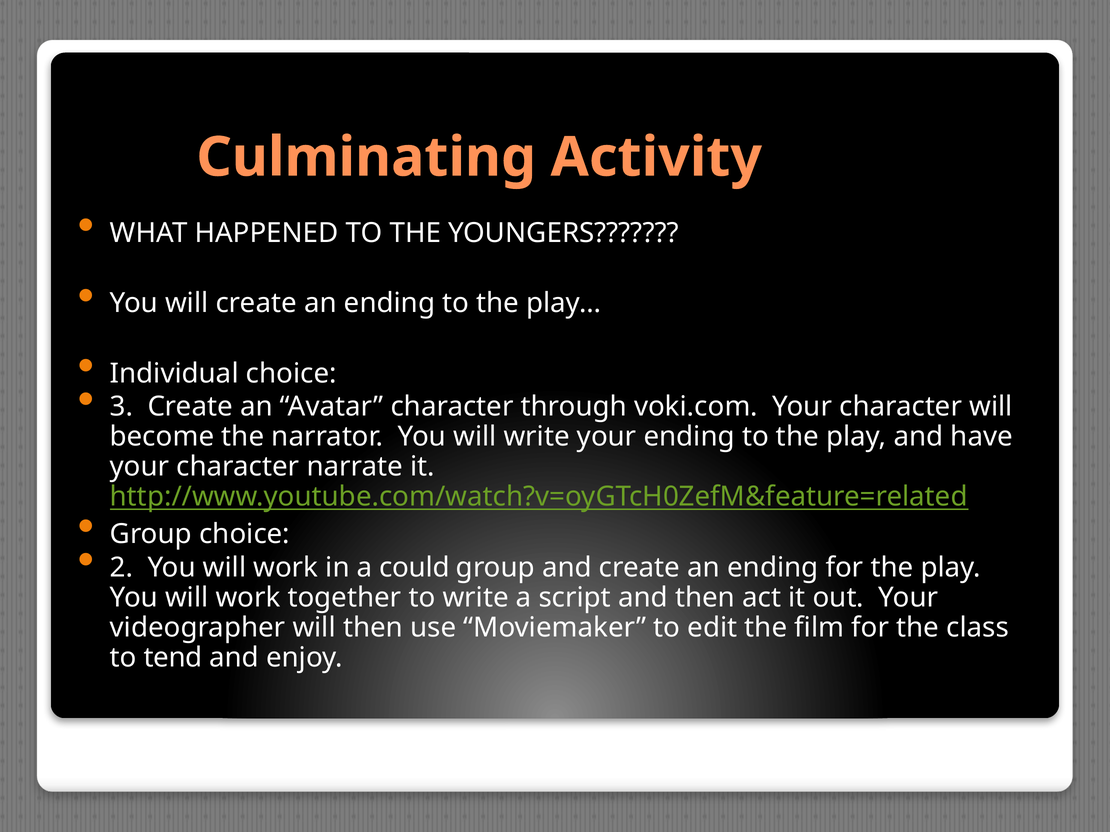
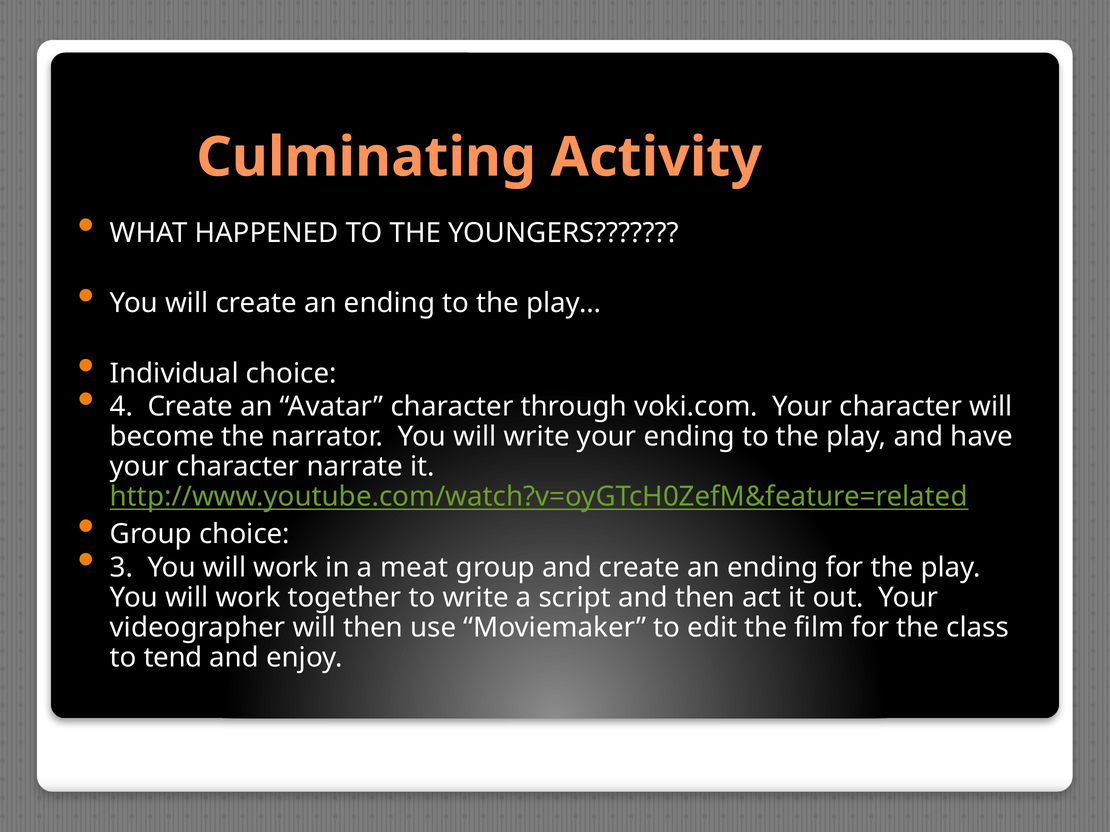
3: 3 -> 4 (122, 407)
2: 2 -> 3 (122, 568)
could: could -> meat (414, 568)
